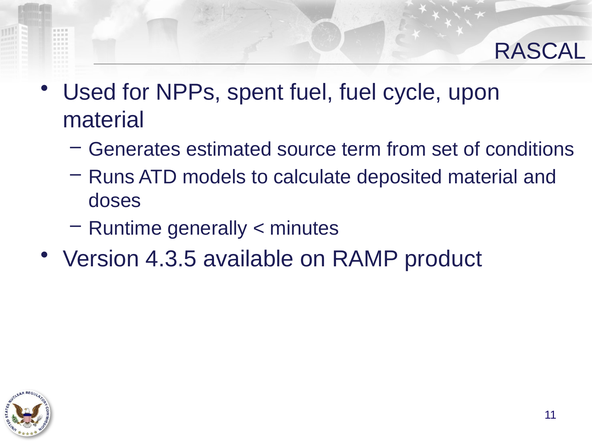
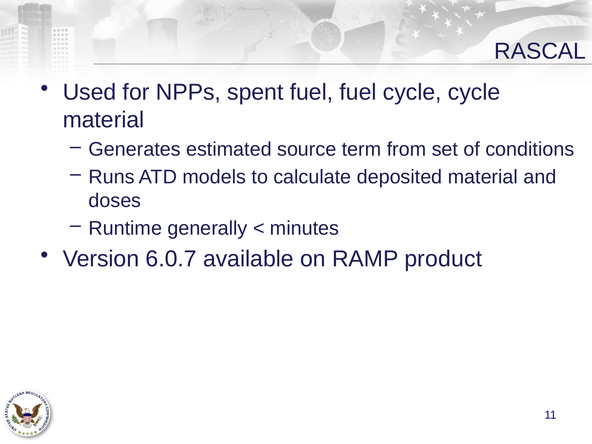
cycle upon: upon -> cycle (474, 92)
4.3.5: 4.3.5 -> 6.0.7 (171, 259)
